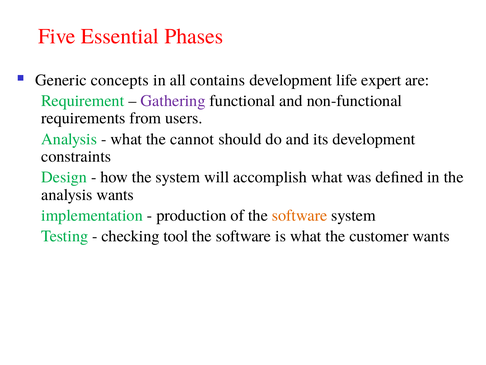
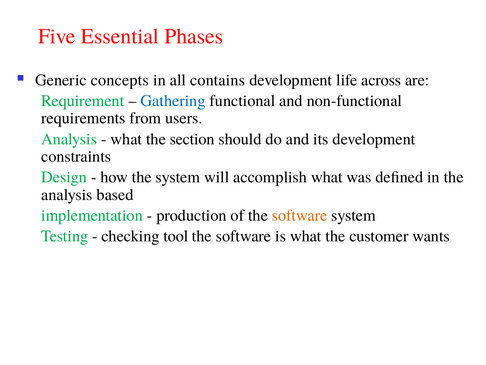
expert: expert -> across (381, 80)
Gathering colour: purple -> blue (173, 101)
cannot: cannot -> section (192, 139)
analysis wants: wants -> based (115, 195)
